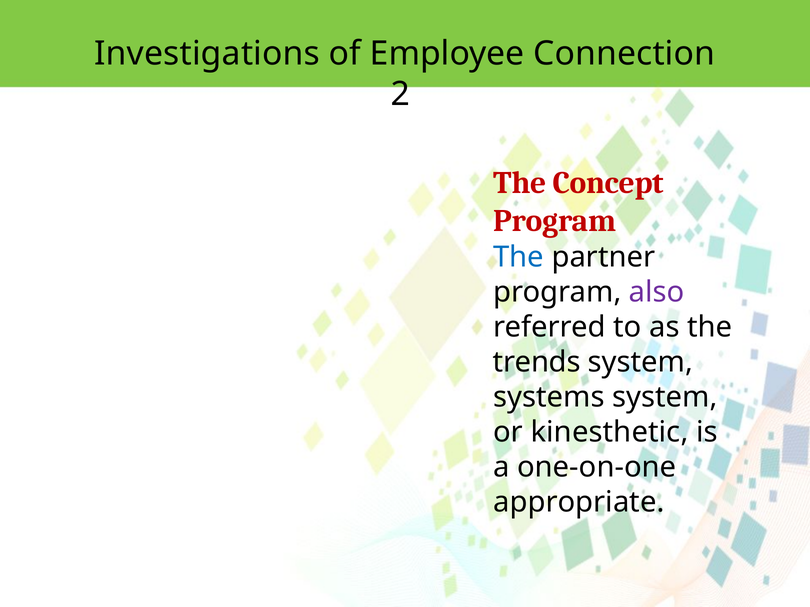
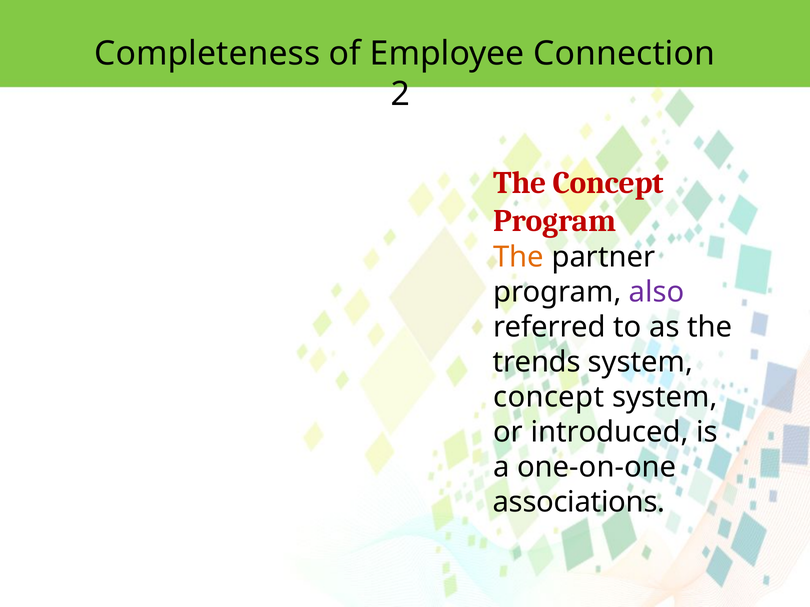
Investigations: Investigations -> Completeness (207, 53)
The colour: blue -> orange (519, 257)
systems: systems -> concept (549, 397)
kinesthetic: kinesthetic -> introduced (610, 433)
appropriate: appropriate -> associations (579, 503)
